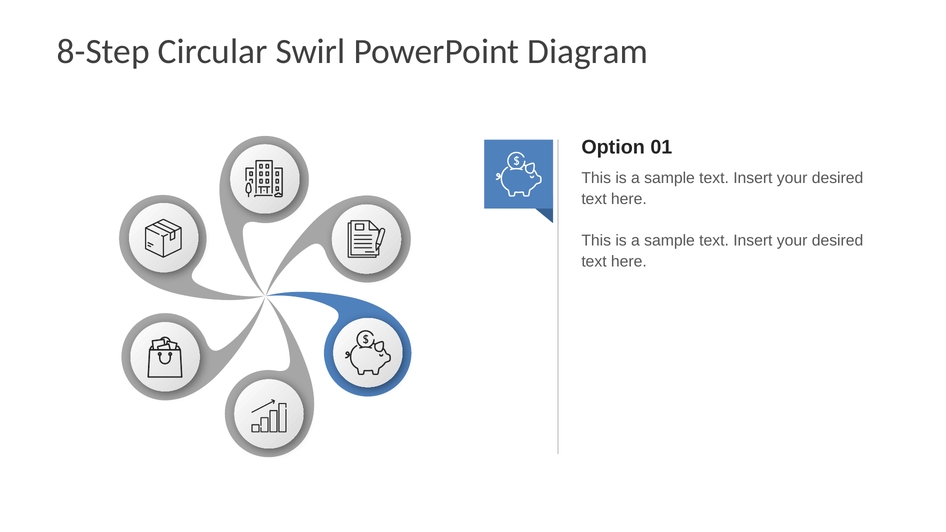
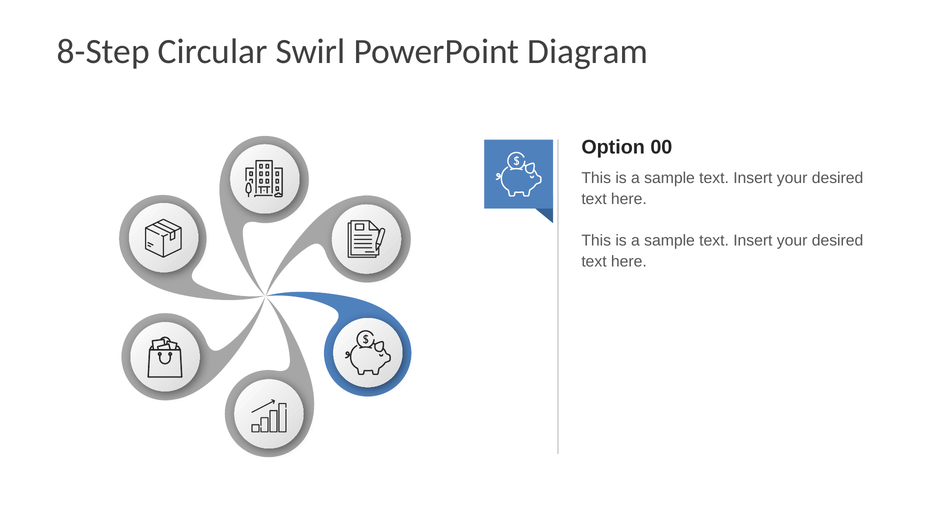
01: 01 -> 00 (661, 147)
